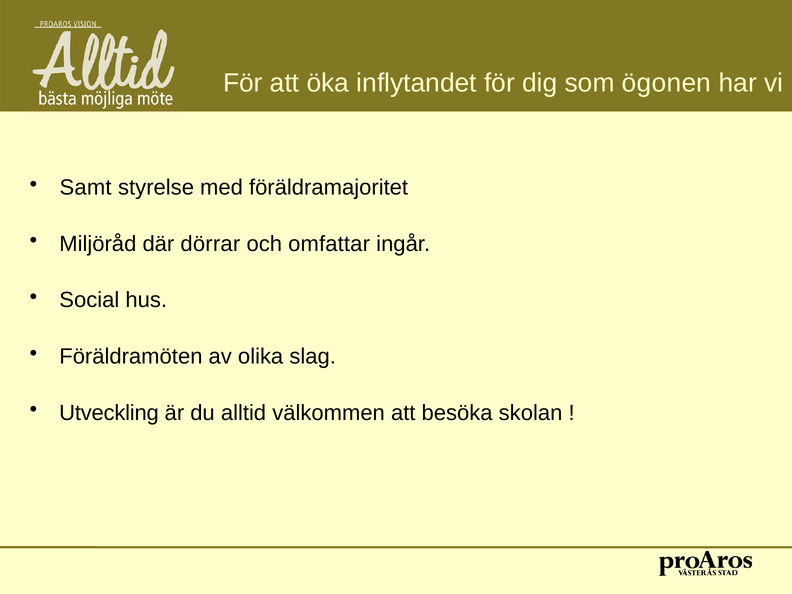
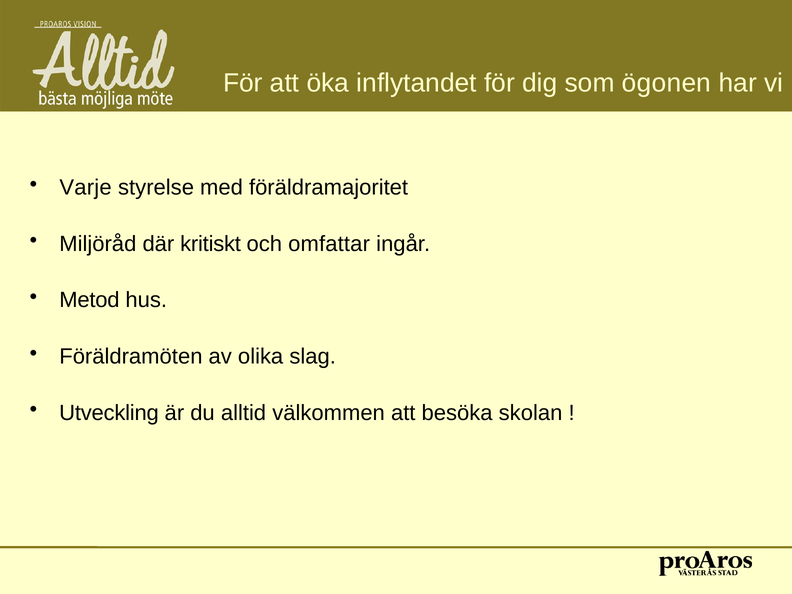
Samt: Samt -> Varje (86, 188)
dörrar: dörrar -> kritiskt (211, 244)
Social: Social -> Metod (89, 300)
